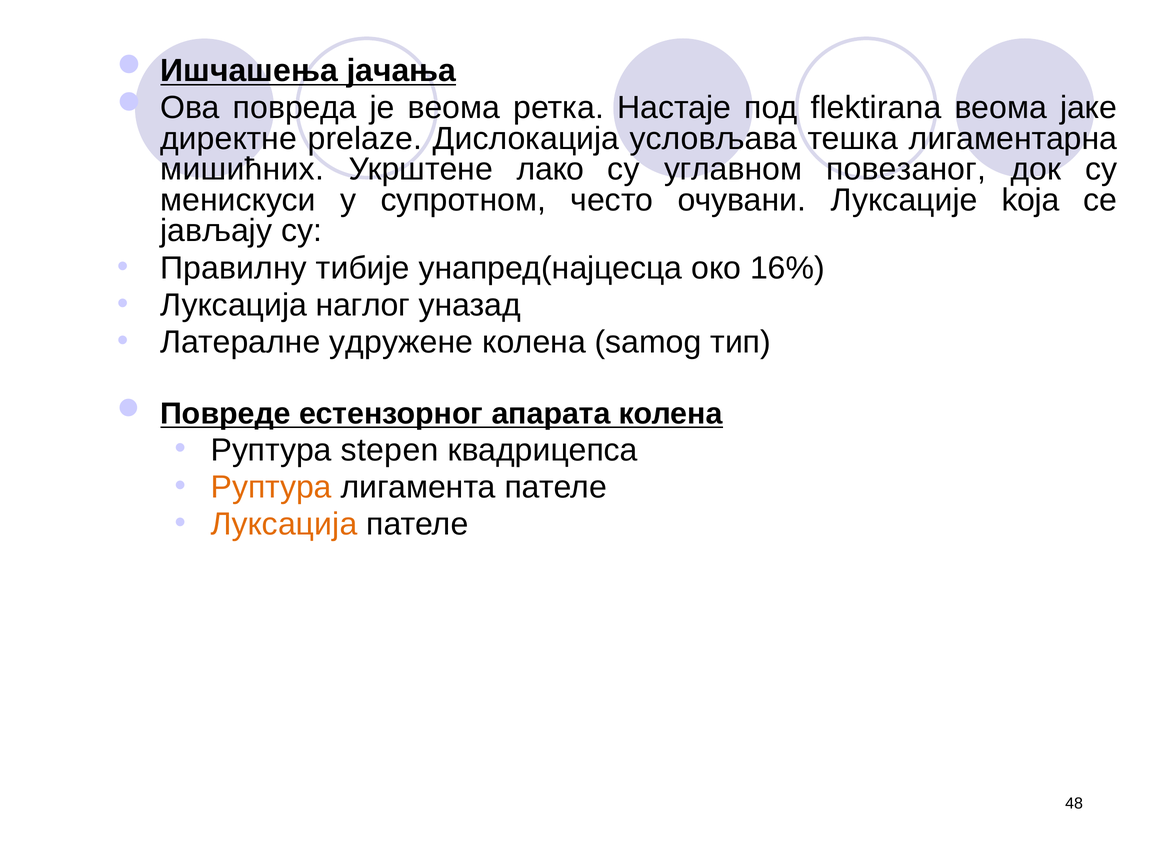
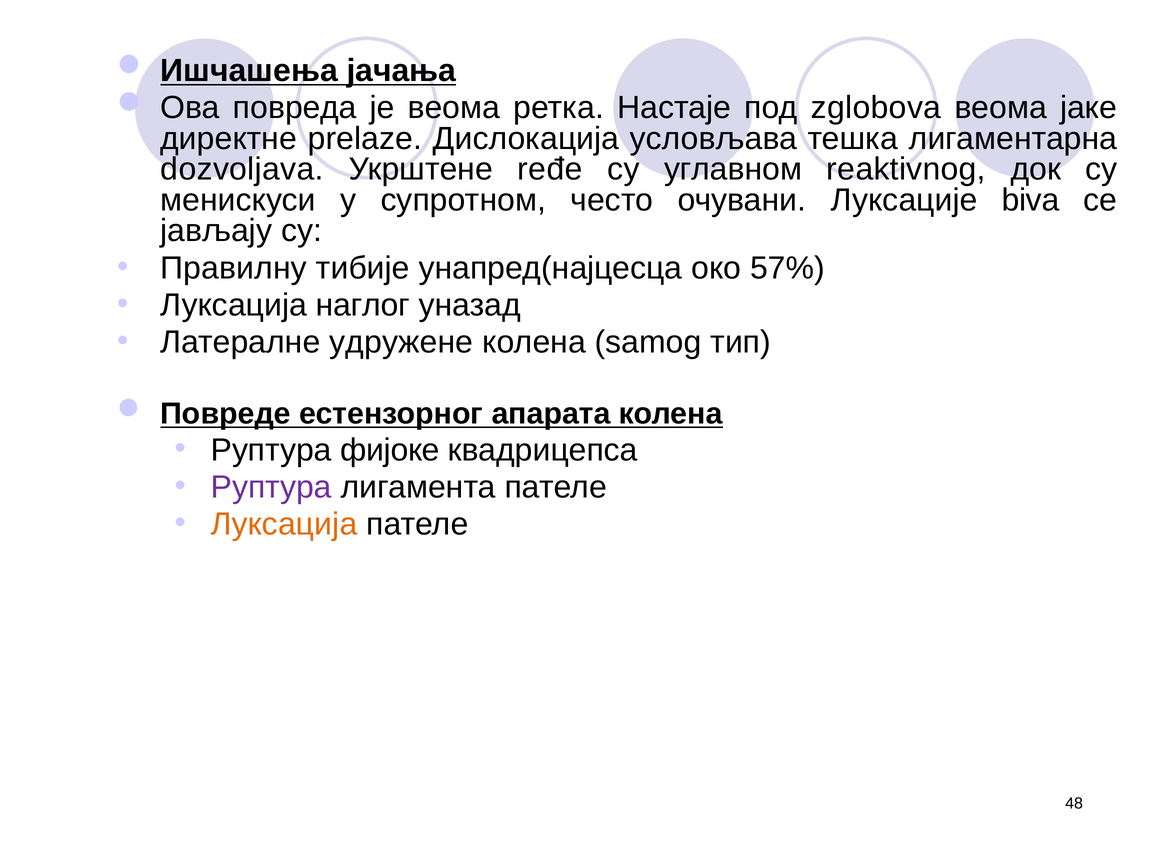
flektirana: flektirana -> zglobova (876, 108)
мишићних: мишићних -> dozvoljava (242, 169)
лако: лако -> ređe (550, 169)
повезаног: повезаног -> reaktivnog (906, 169)
koja: koja -> biva (1031, 200)
16%: 16% -> 57% (788, 268)
stepen: stepen -> фијоке (390, 450)
Руптура colour: orange -> purple (271, 487)
